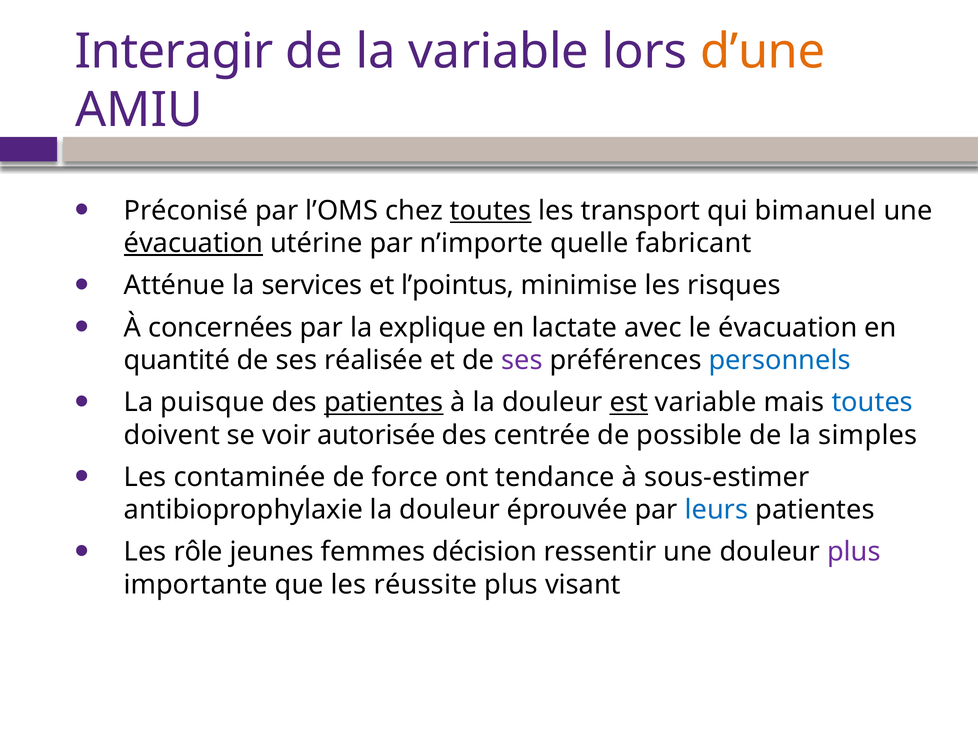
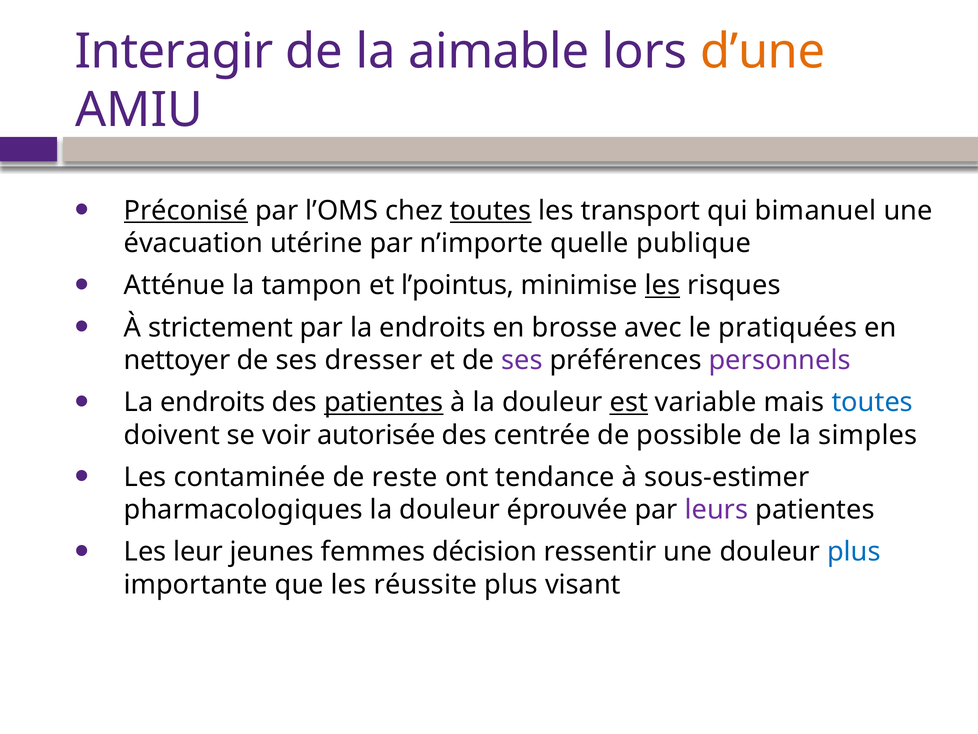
la variable: variable -> aimable (499, 51)
Préconisé underline: none -> present (186, 211)
évacuation underline: present -> none (193, 243)
fabricant: fabricant -> publique (694, 243)
services: services -> tampon (312, 285)
les underline: none -> present (662, 285)
concernées: concernées -> strictement (221, 327)
par la explique: explique -> endroits (432, 327)
lactate: lactate -> brosse (575, 327)
le évacuation: évacuation -> pratiquées (788, 327)
quantité: quantité -> nettoyer (177, 360)
réalisée: réalisée -> dresser (374, 360)
personnels colour: blue -> purple (780, 360)
puisque: puisque -> endroits (213, 402)
force: force -> reste (405, 477)
antibioprophylaxie: antibioprophylaxie -> pharmacologiques (243, 509)
leurs colour: blue -> purple (717, 509)
rôle: rôle -> leur (198, 552)
plus colour: purple -> blue (854, 552)
